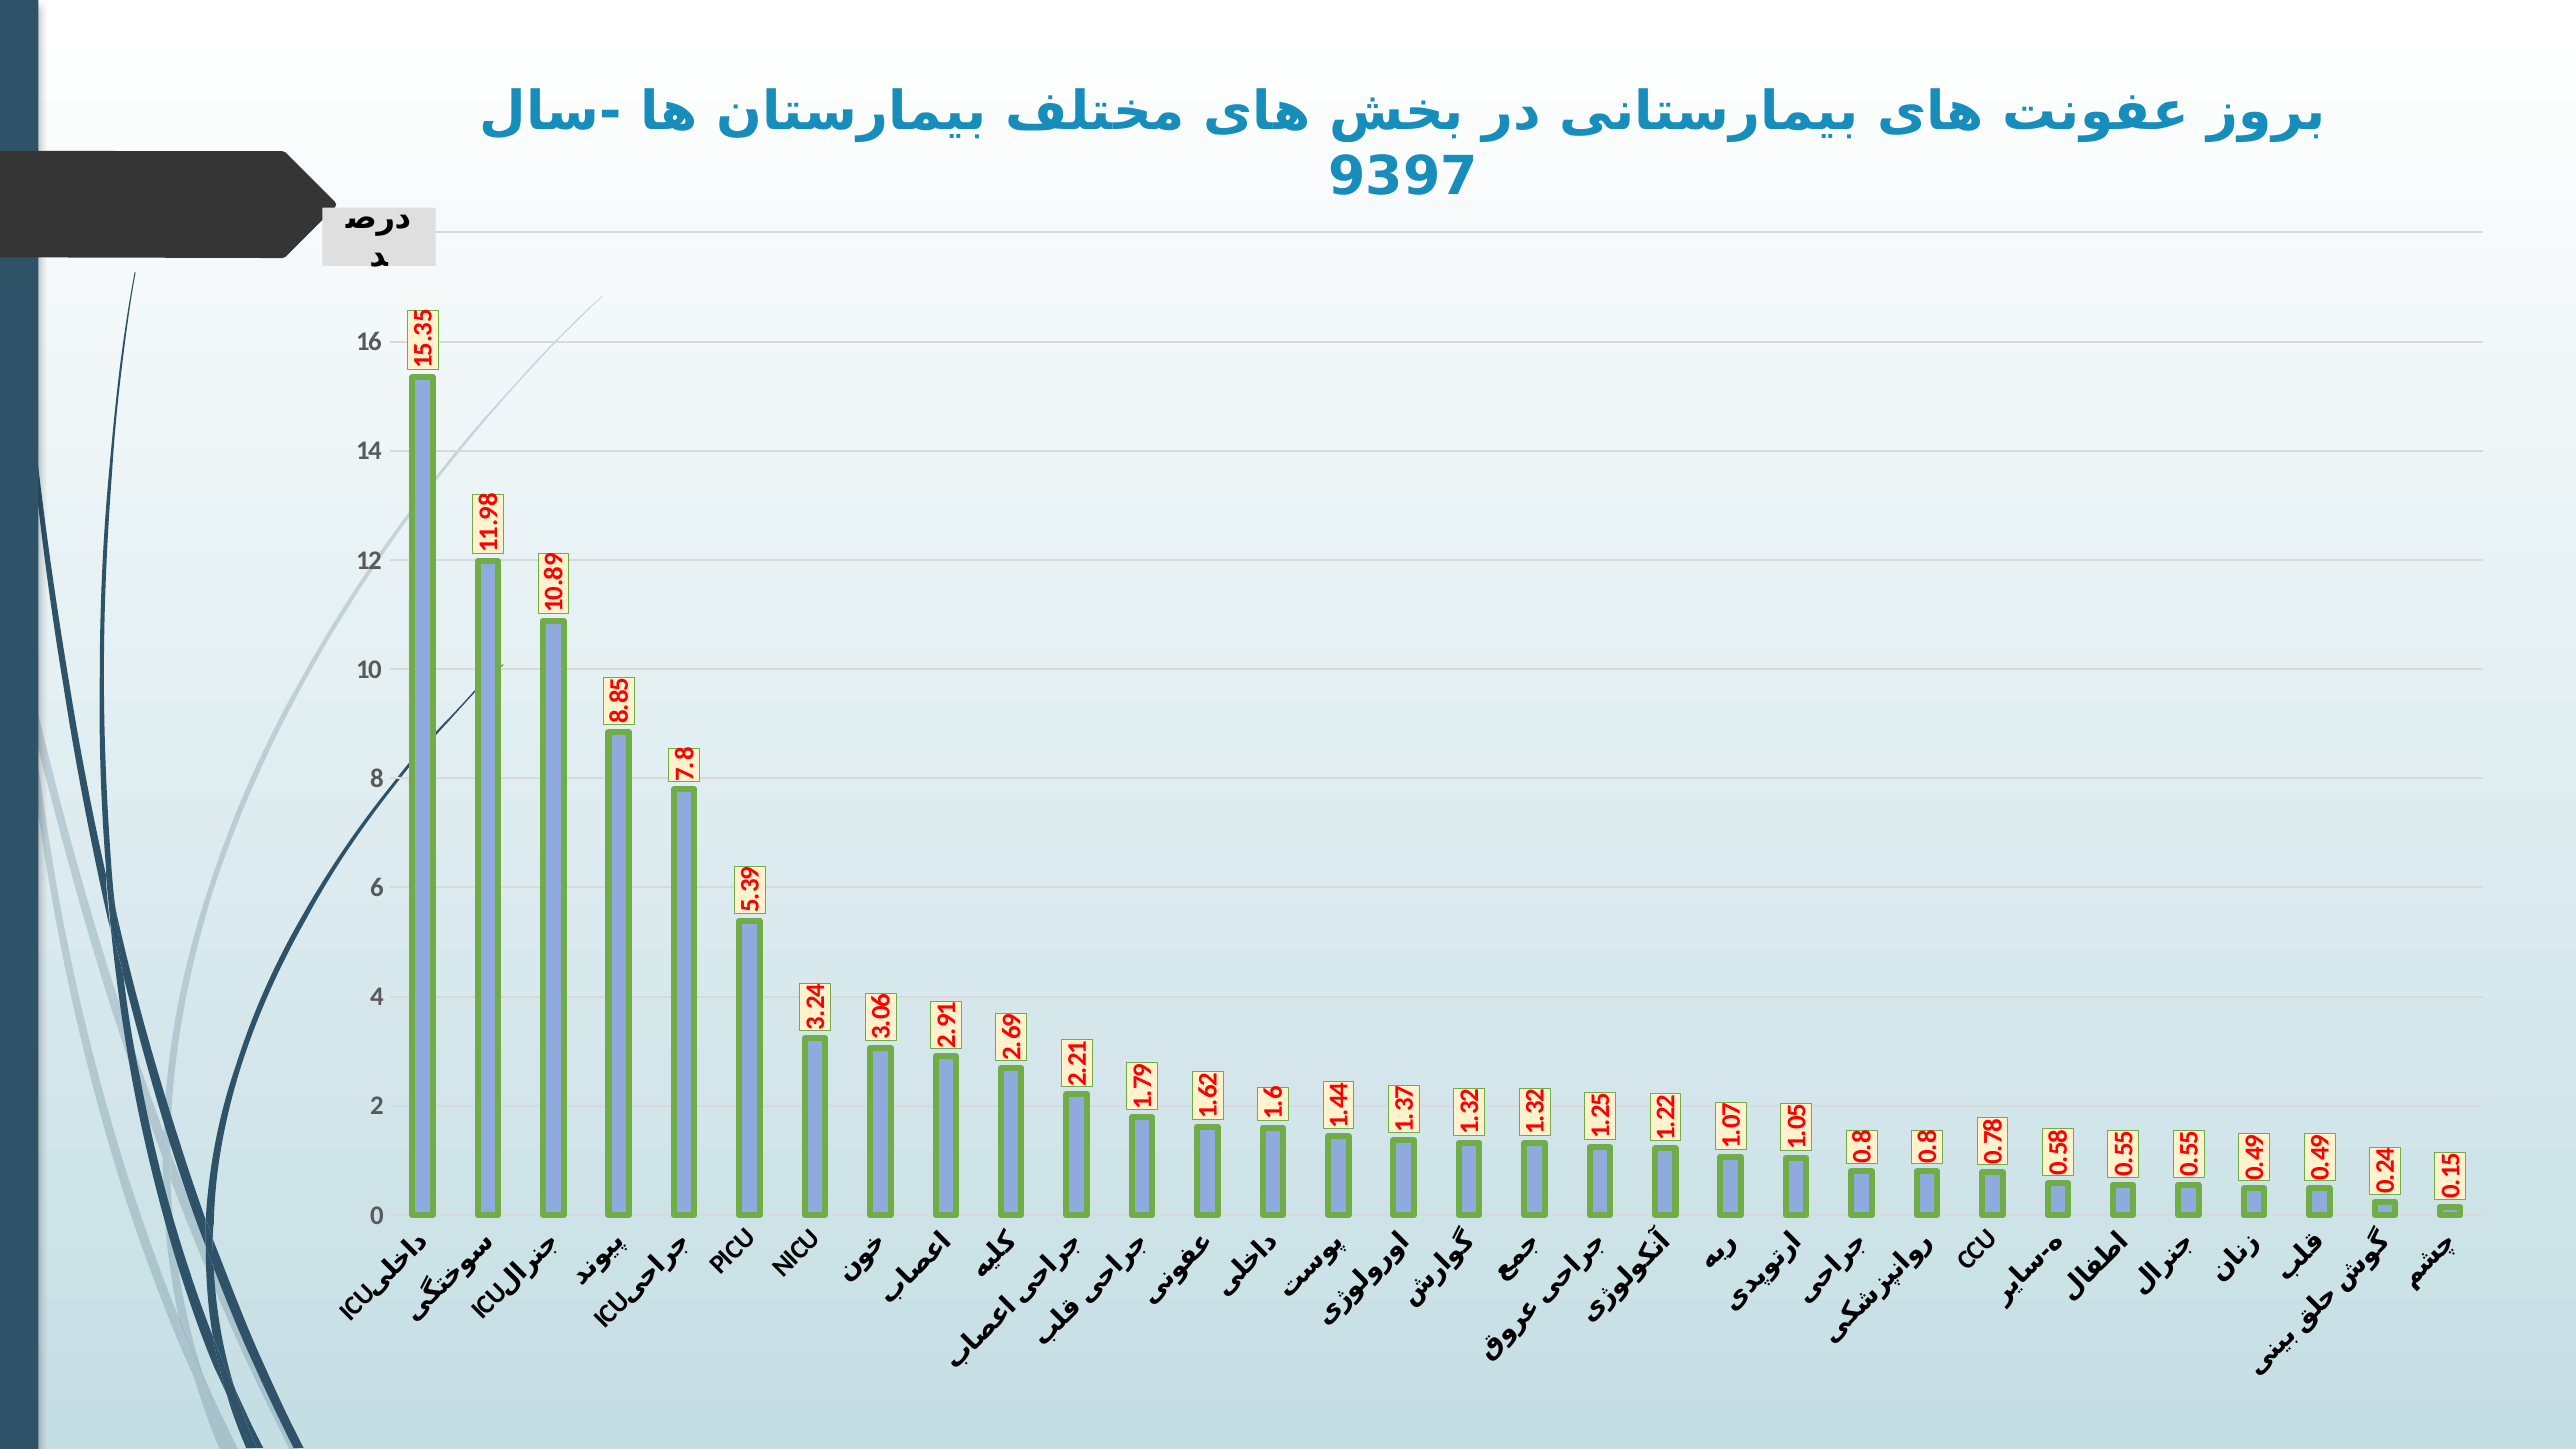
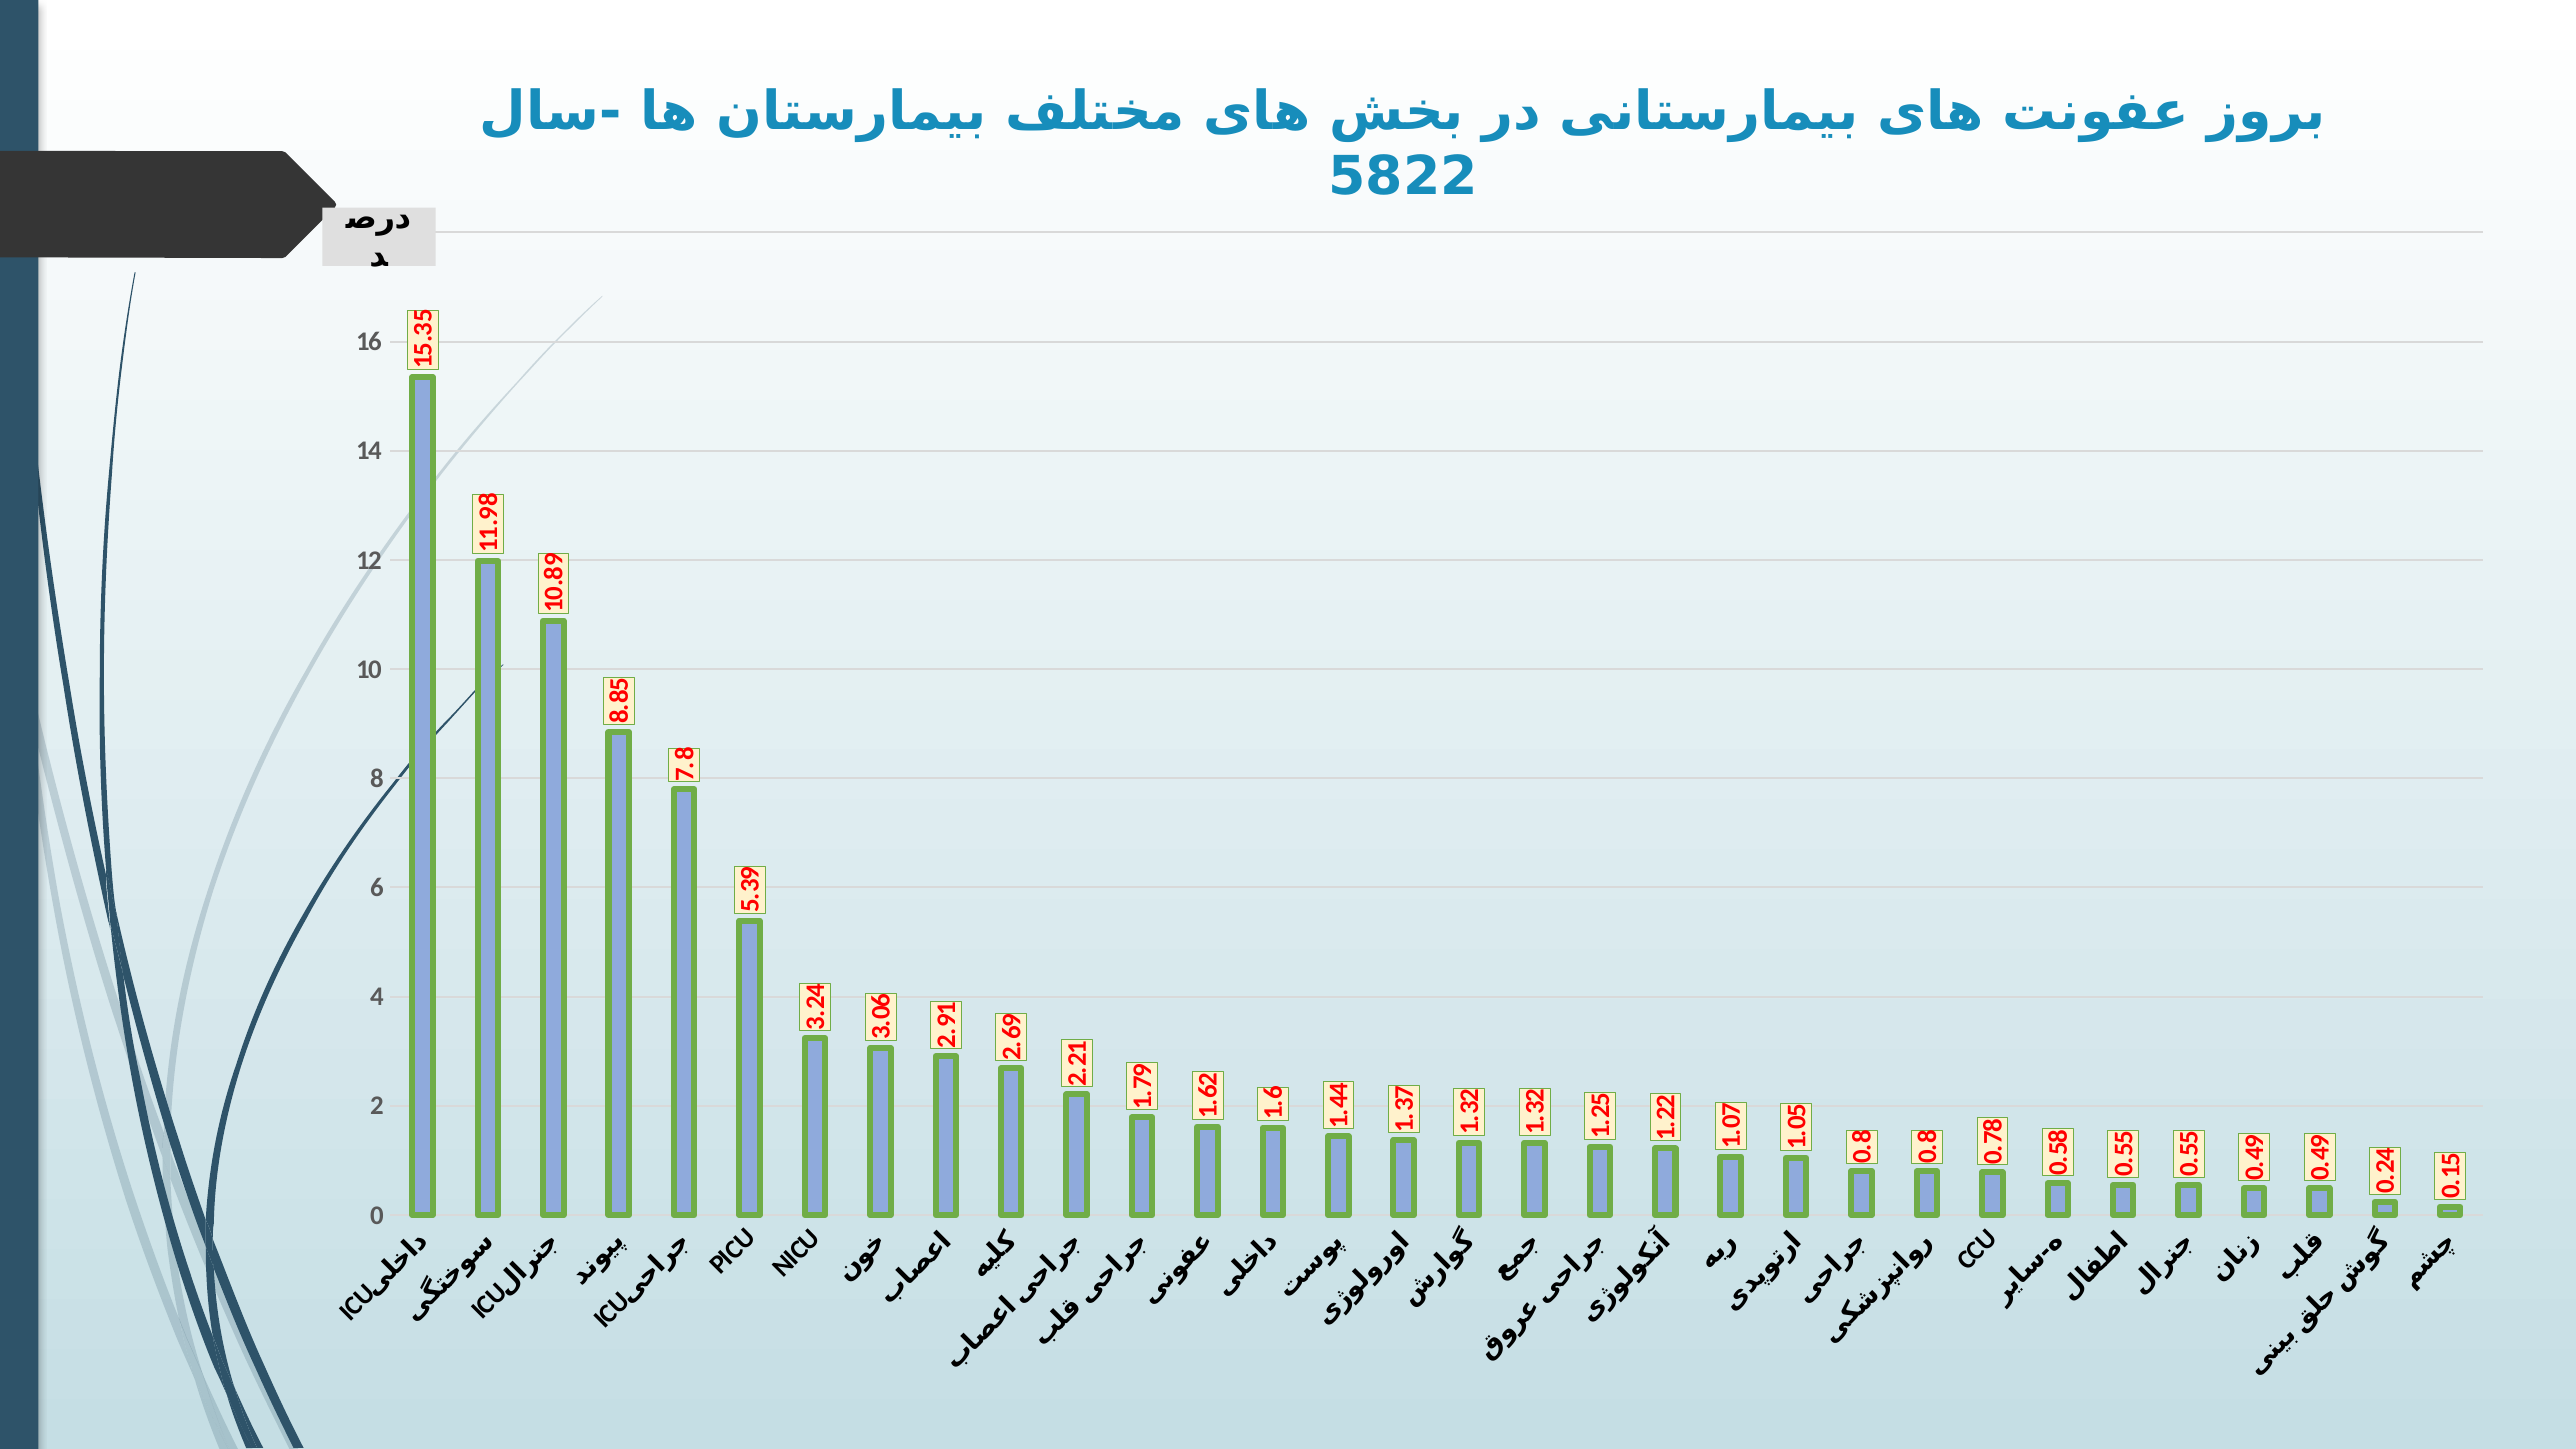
9397: 9397 -> 5822 (1403, 177)
